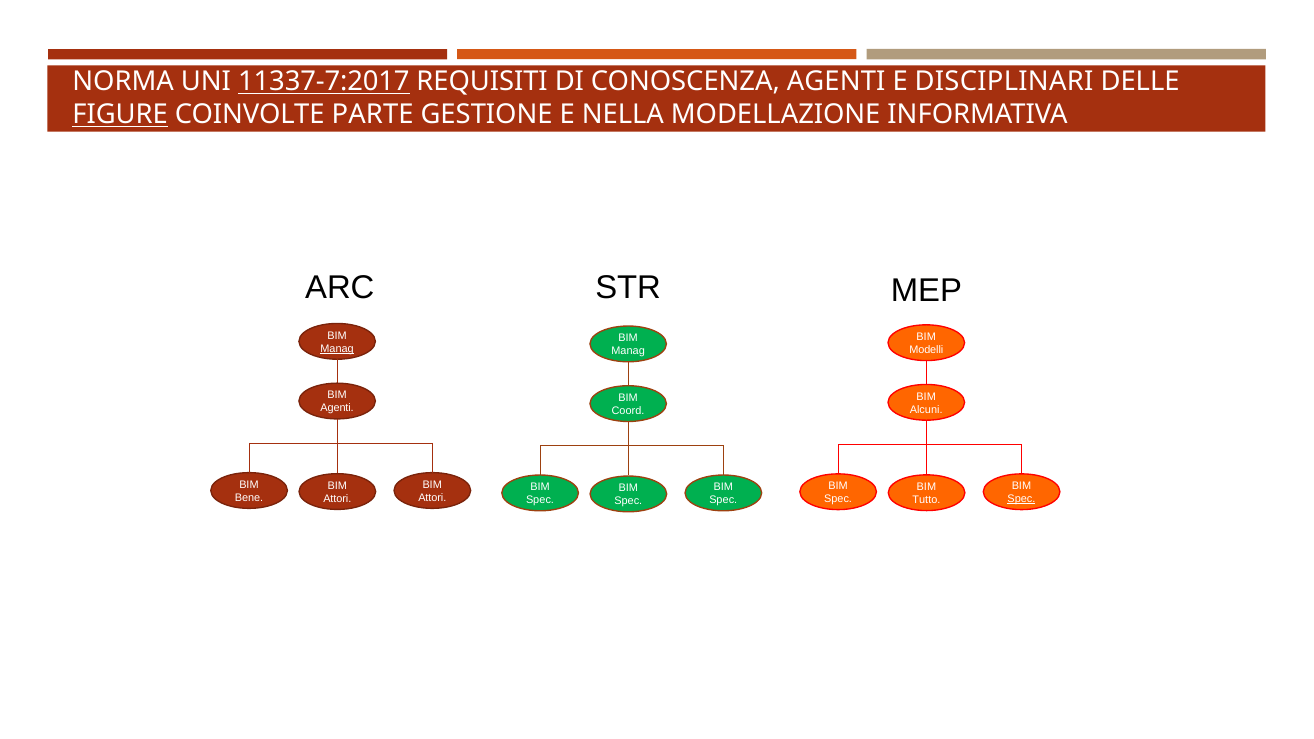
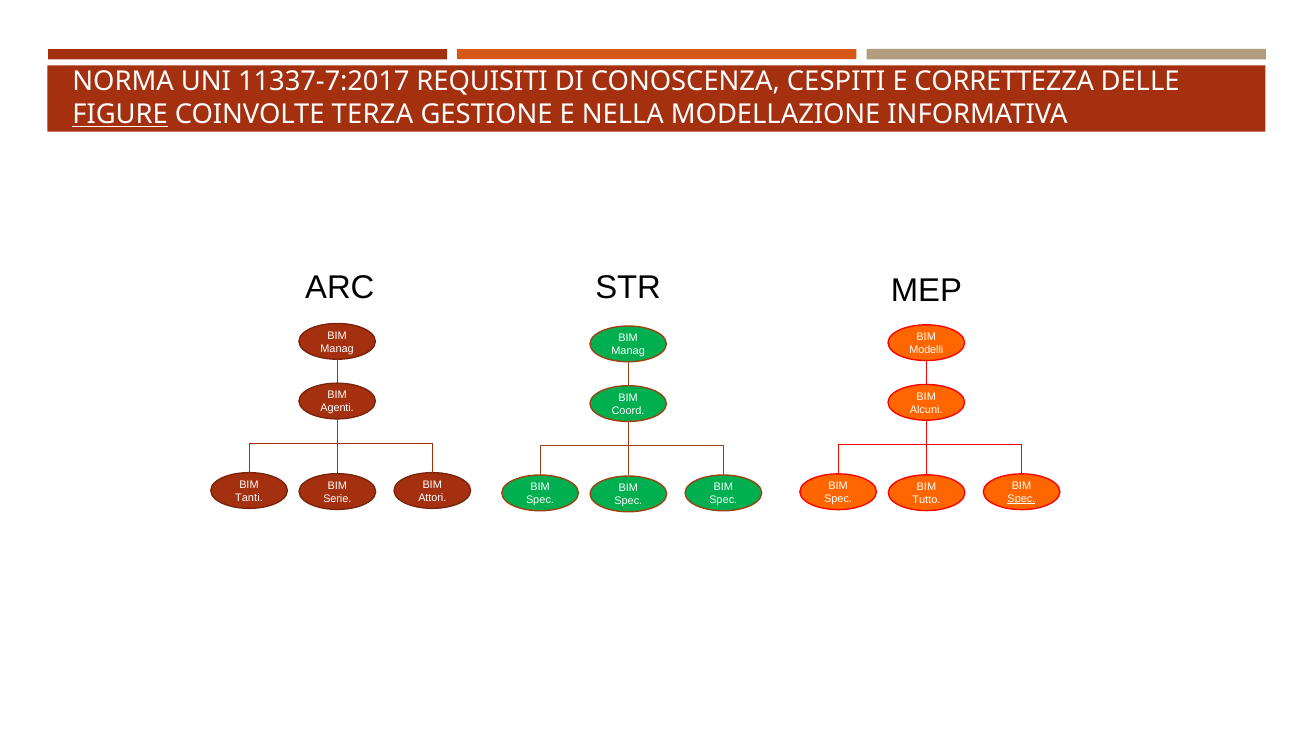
11337-7:2017 underline: present -> none (324, 82)
CONOSCENZA AGENTI: AGENTI -> CESPITI (836, 82)
DISCIPLINARI: DISCIPLINARI -> CORRETTEZZA (1004, 82)
PARTE: PARTE -> TERZA (373, 115)
Manag underline: present -> none (337, 349)
Bene: Bene -> Tanti (249, 498)
Attori: Attori -> Serie (337, 499)
